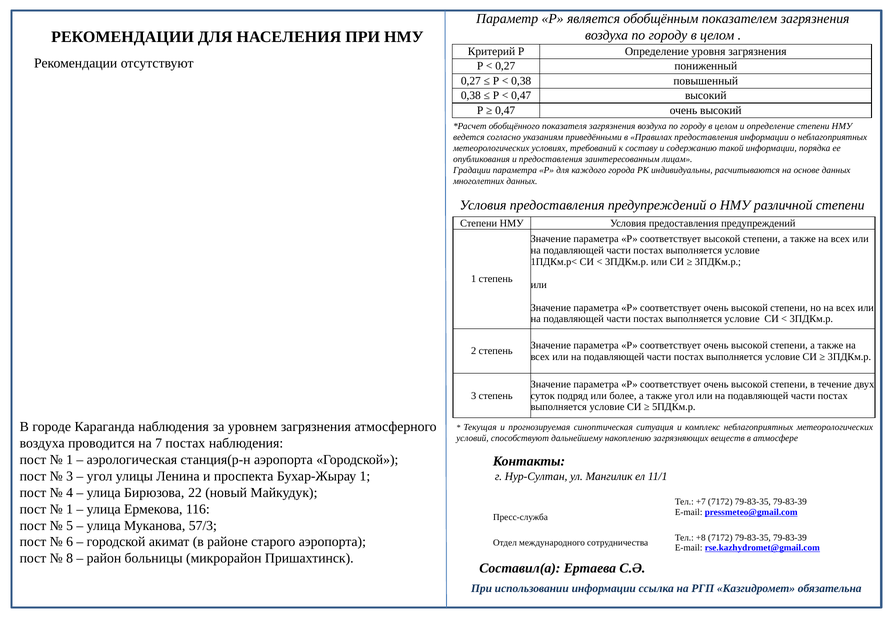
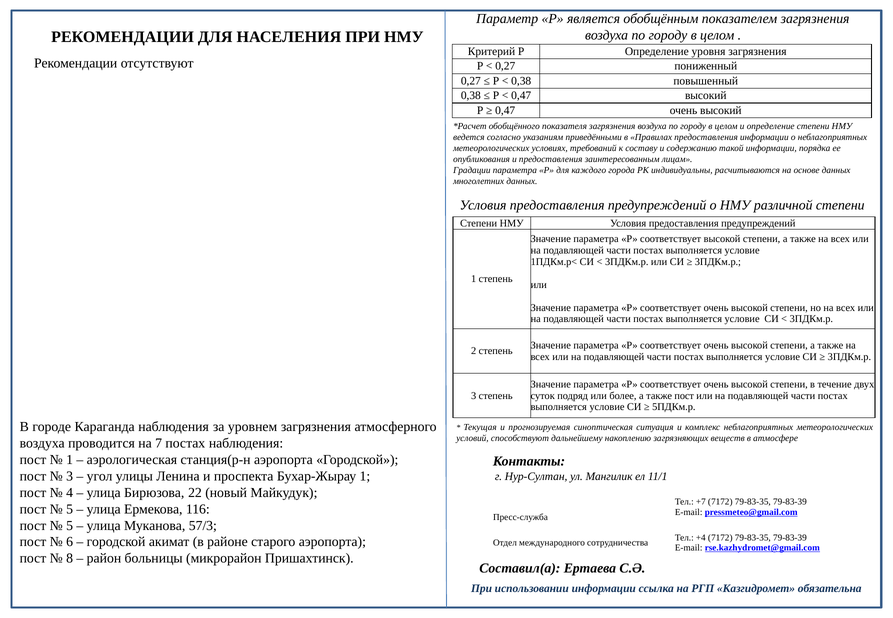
также угол: угол -> пост (684, 396)
1: 1 -> 5 (70, 509)
+8: +8 -> +4 (701, 538)
